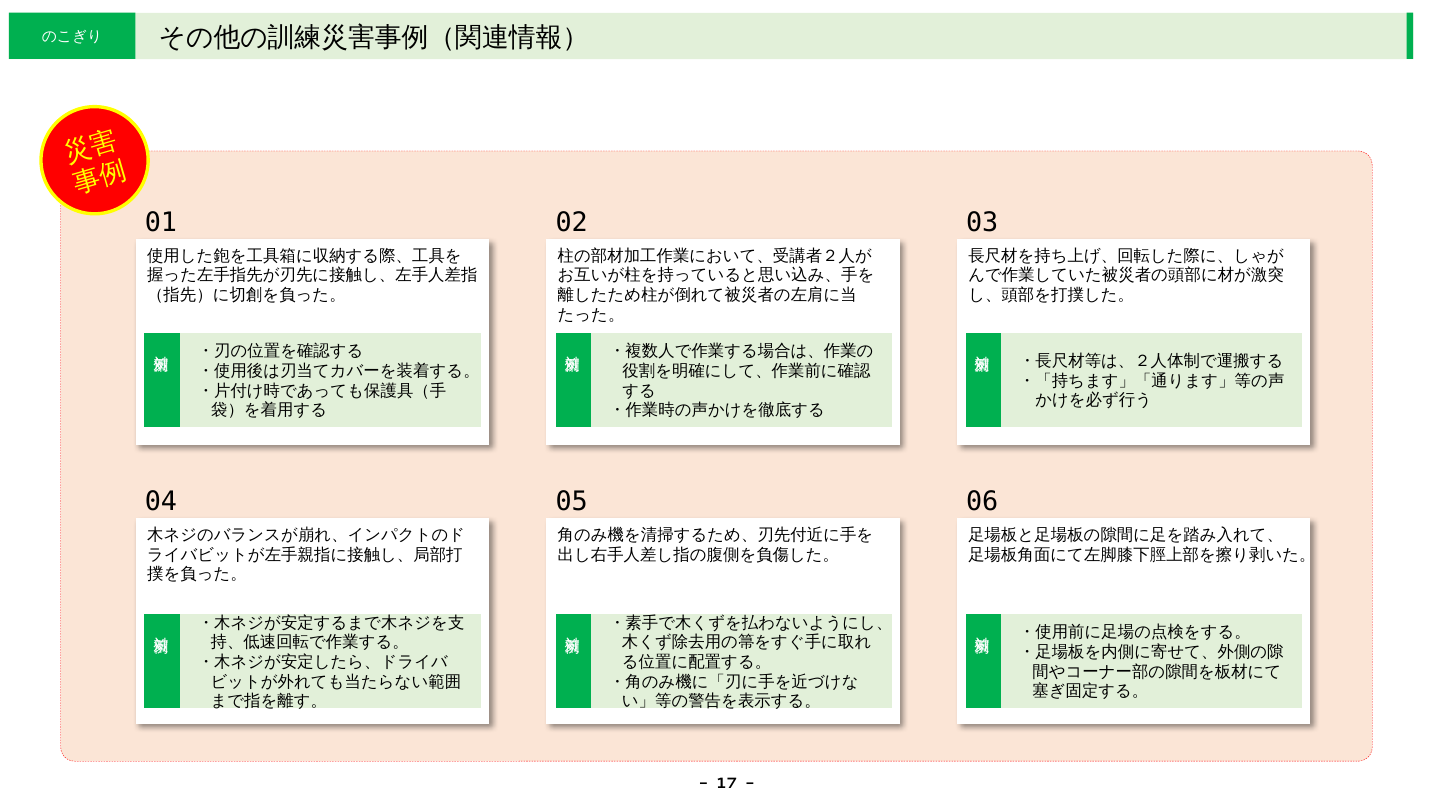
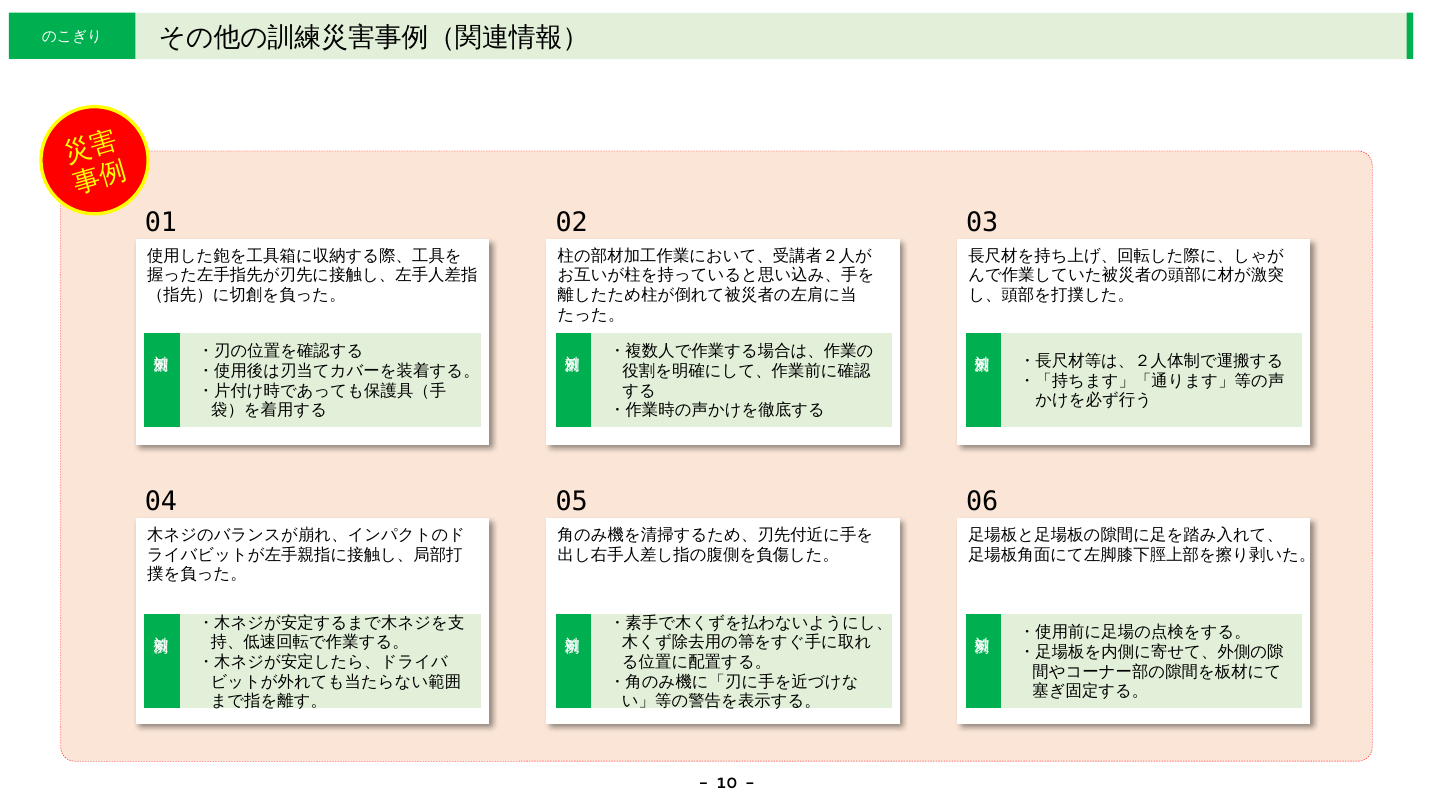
17: 17 -> 10 (727, 783)
